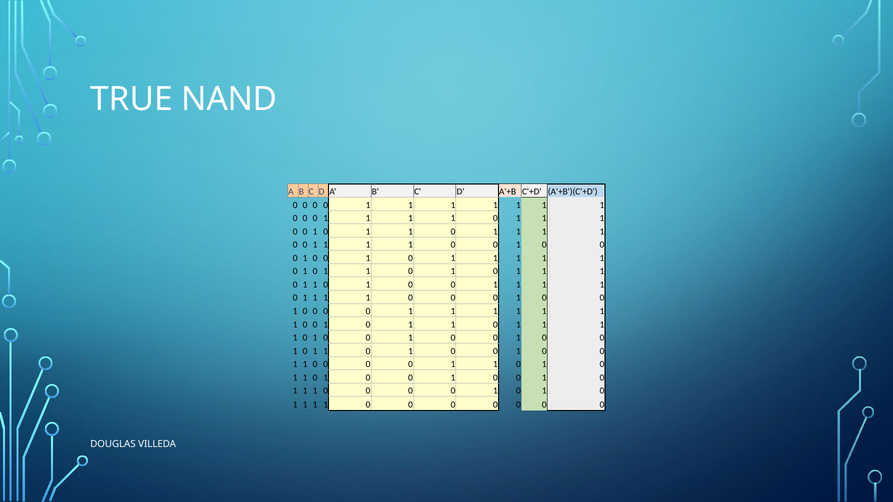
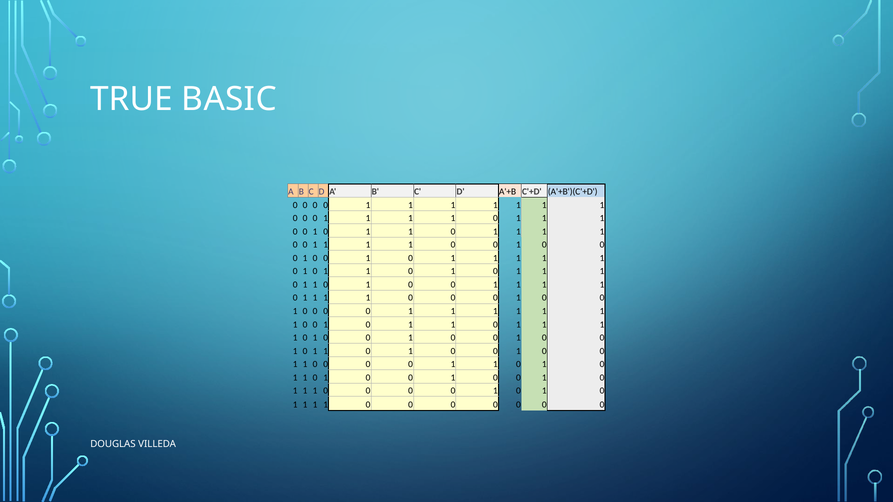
NAND: NAND -> BASIC (229, 99)
